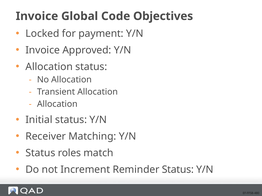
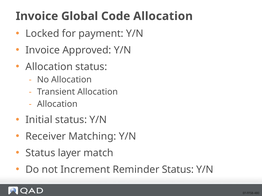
Code Objectives: Objectives -> Allocation (163, 16)
roles: roles -> layer (69, 153)
